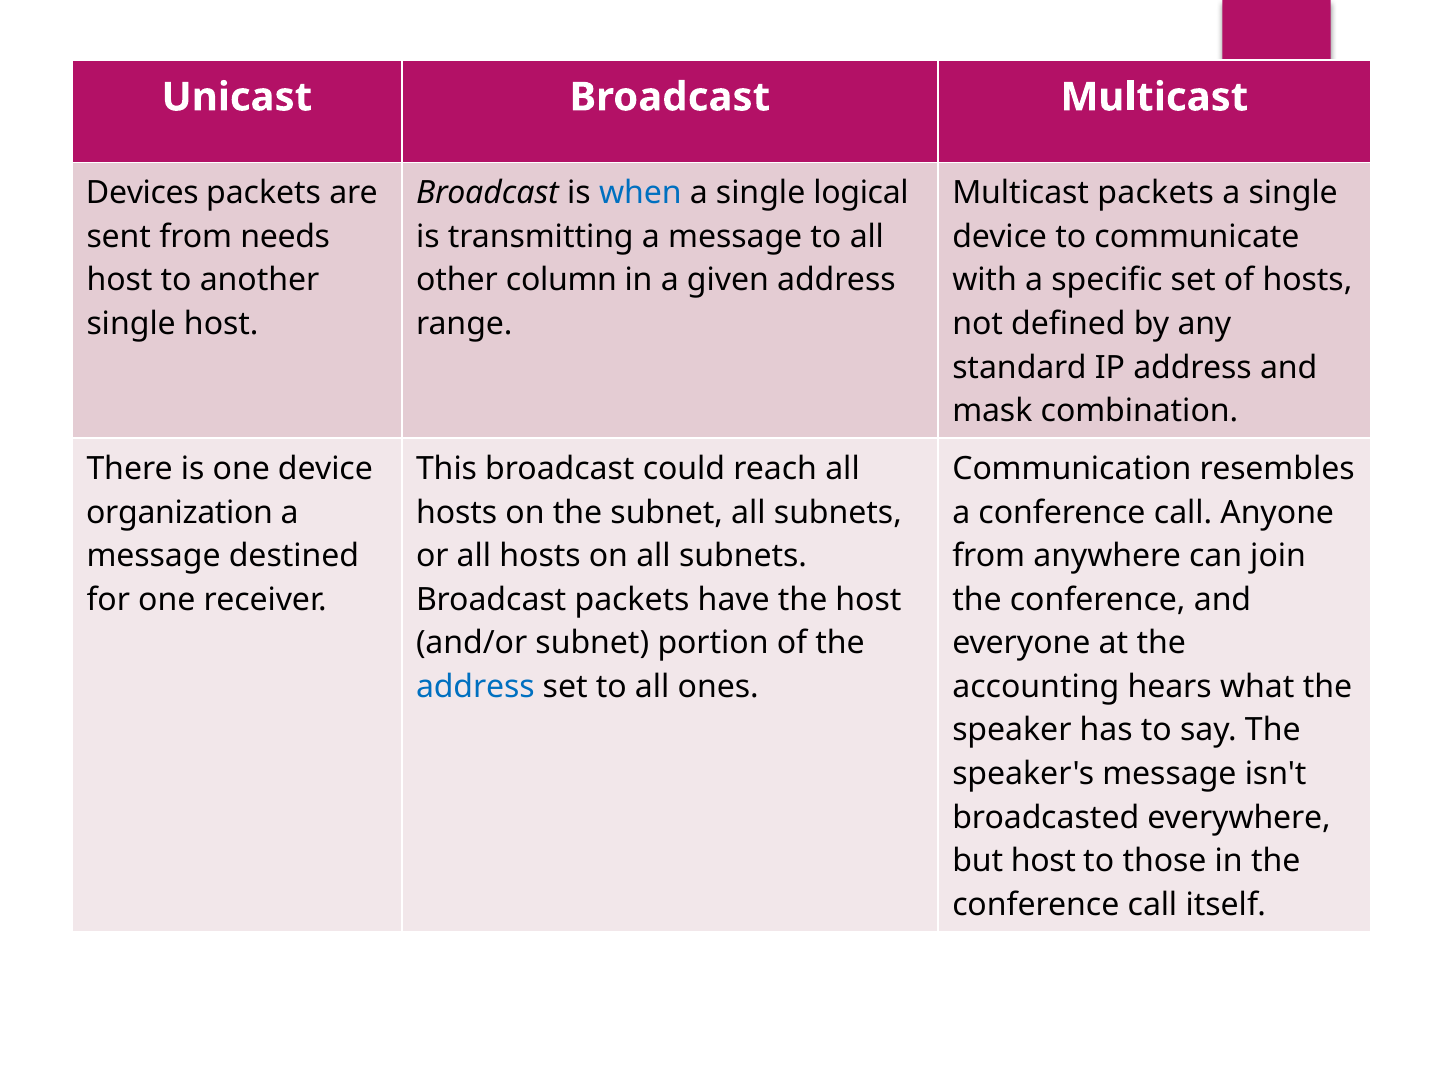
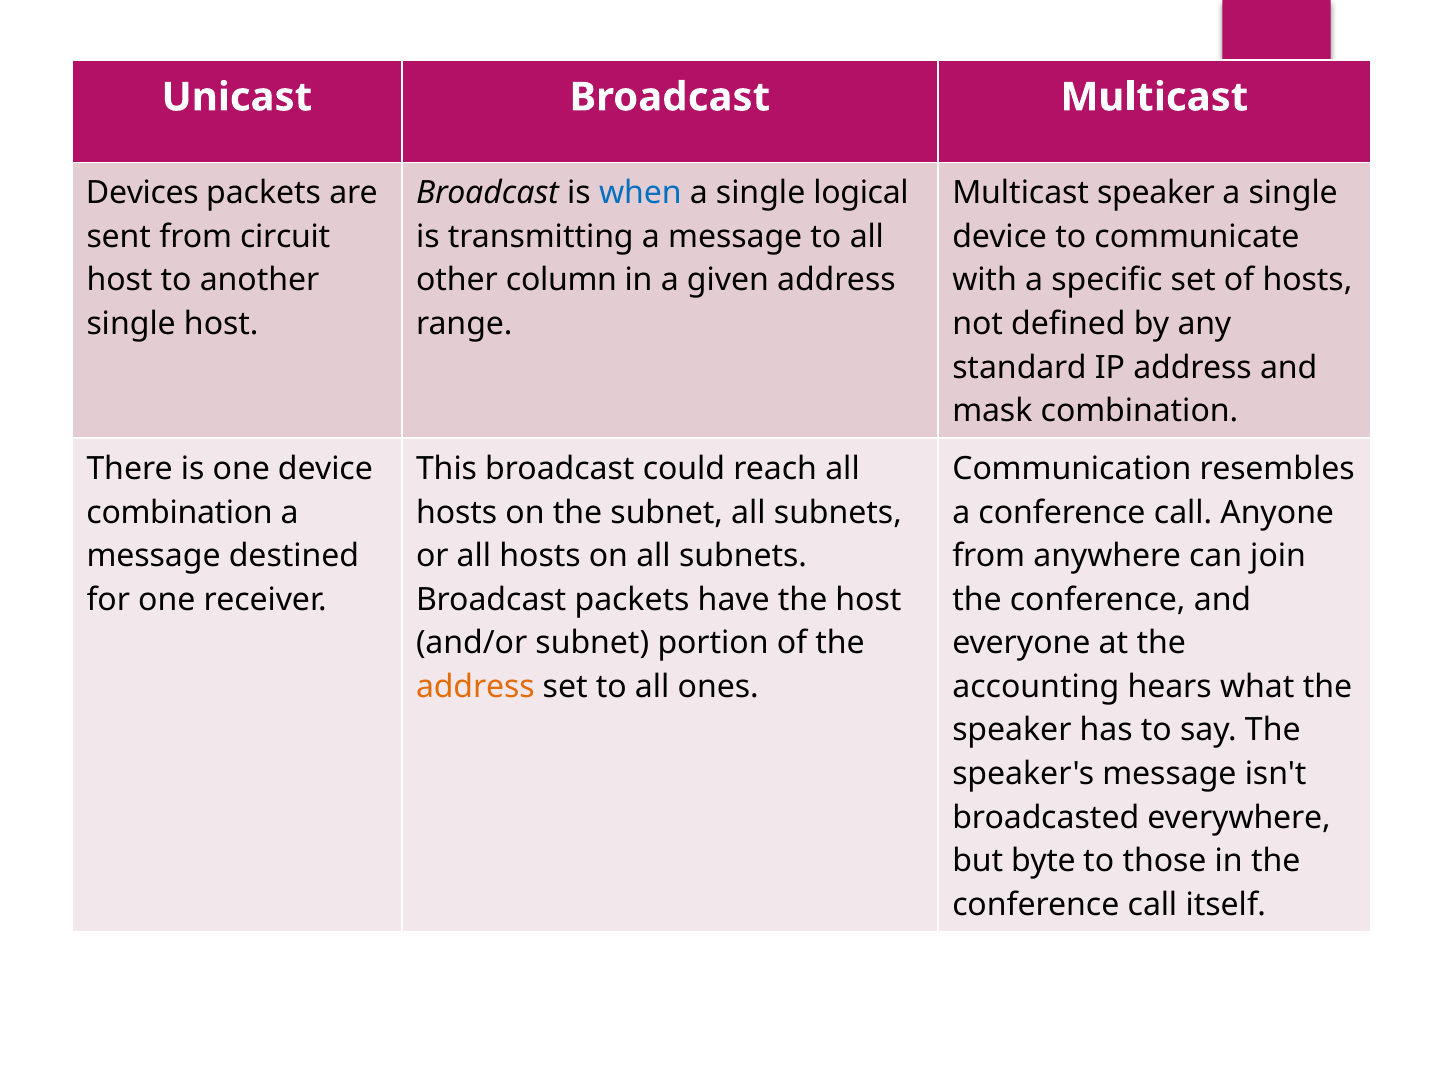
Multicast packets: packets -> speaker (1156, 193)
needs: needs -> circuit (285, 237)
organization: organization -> combination (180, 512)
address colour: blue -> orange (475, 686)
but host: host -> byte (1043, 860)
